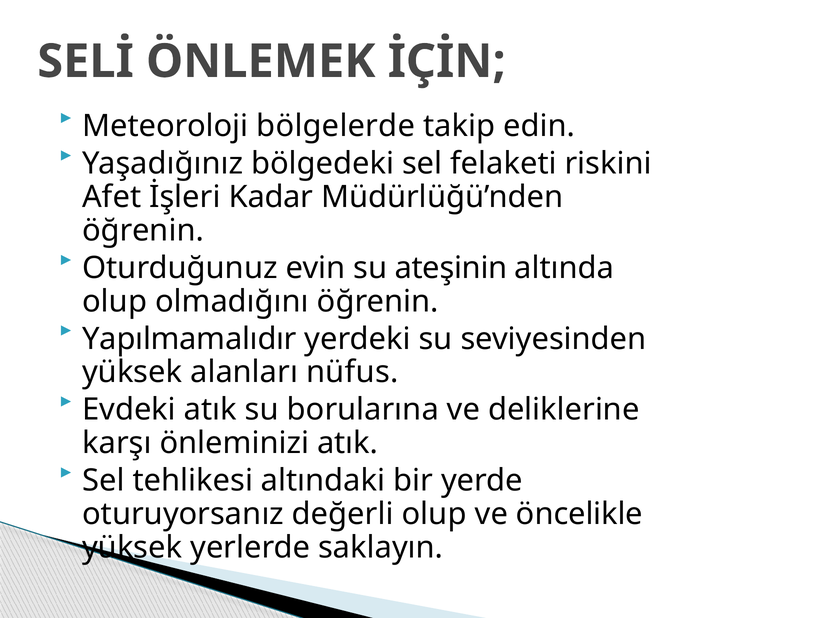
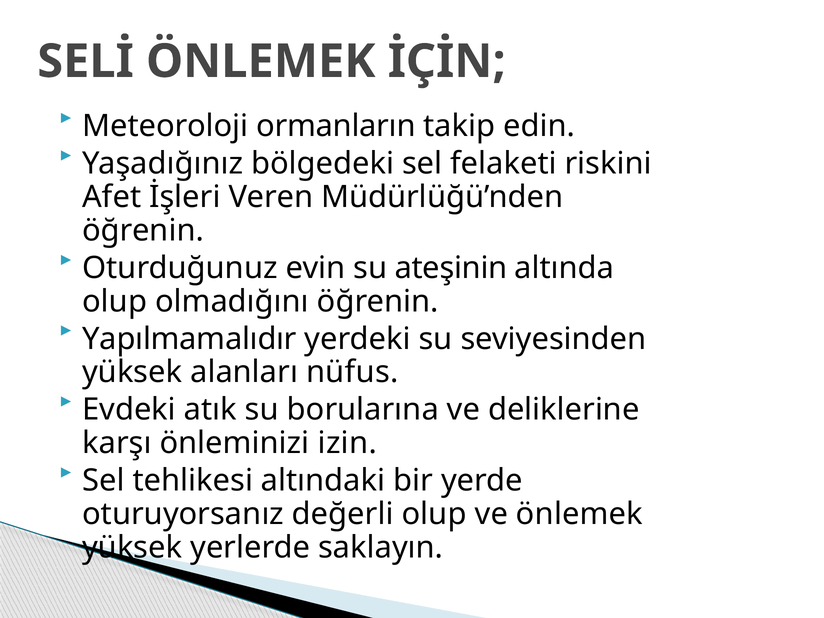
bölgelerde: bölgelerde -> ormanların (336, 126)
Kadar: Kadar -> Veren (271, 197)
önleminizi atık: atık -> izin (347, 443)
ve öncelikle: öncelikle -> önlemek (579, 514)
